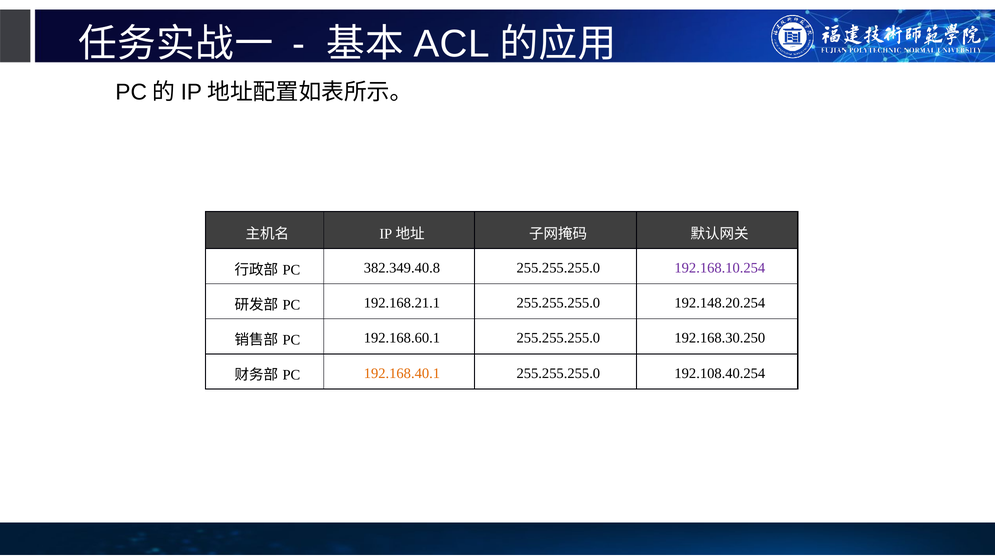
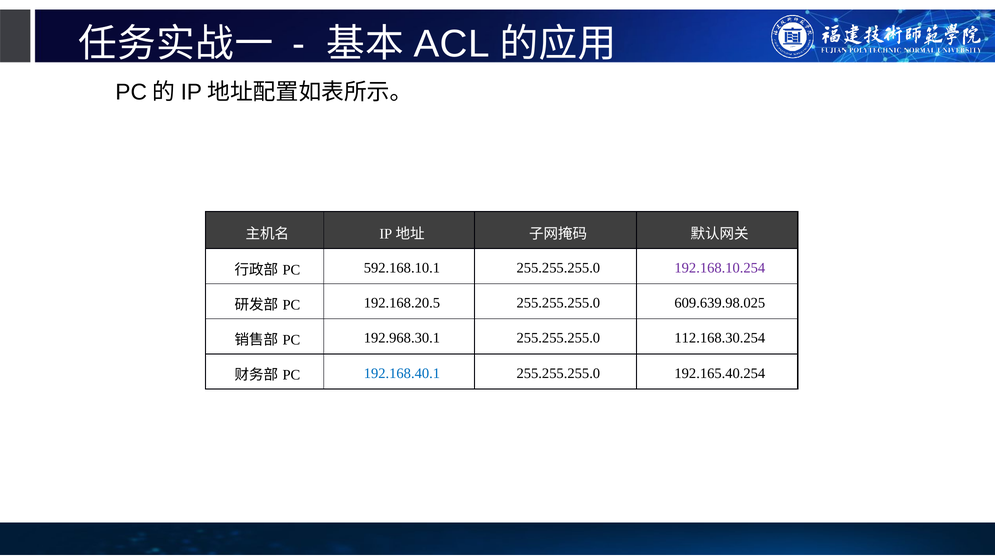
382.349.40.8: 382.349.40.8 -> 592.168.10.1 (402, 268)
192.168.21.1: 192.168.21.1 -> 192.168.20.5 (402, 303)
192.148.20.254: 192.148.20.254 -> 609.639.98.025 (720, 303)
192.168.60.1: 192.168.60.1 -> 192.968.30.1 (402, 338)
192.168.30.250: 192.168.30.250 -> 112.168.30.254 (720, 338)
192.168.40.1 colour: orange -> blue (402, 373)
192.108.40.254: 192.108.40.254 -> 192.165.40.254 (720, 373)
